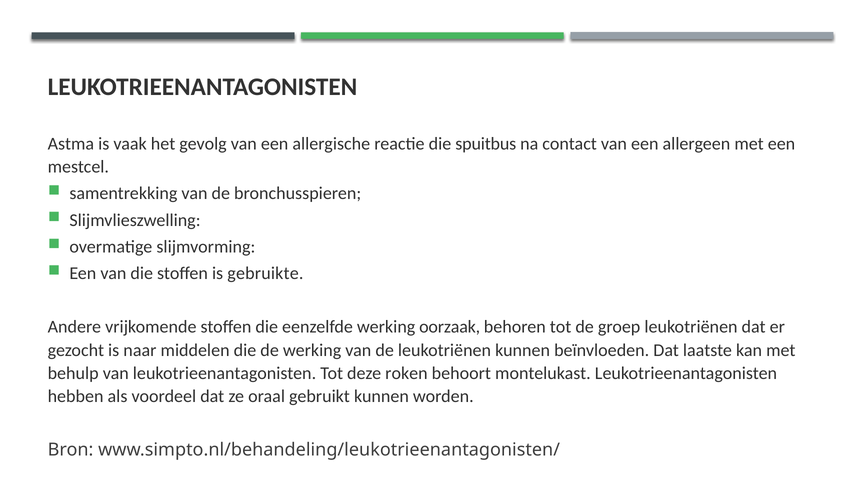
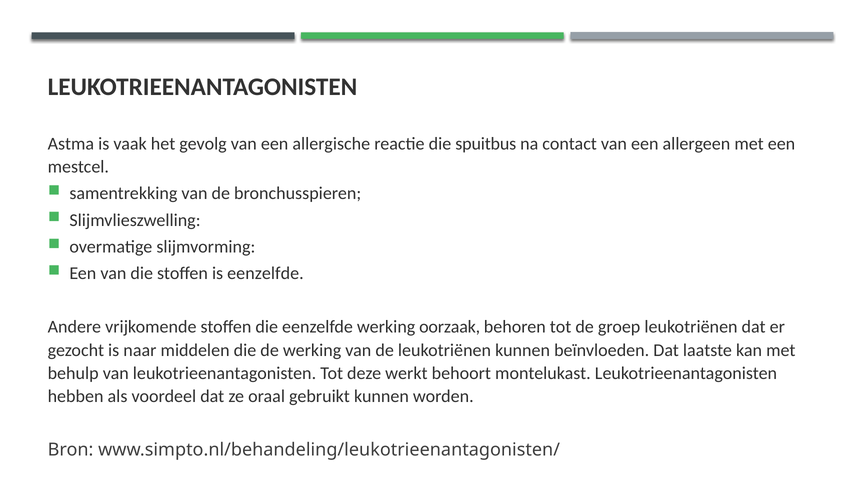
is gebruikte: gebruikte -> eenzelfde (265, 274)
roken: roken -> werkt (406, 374)
